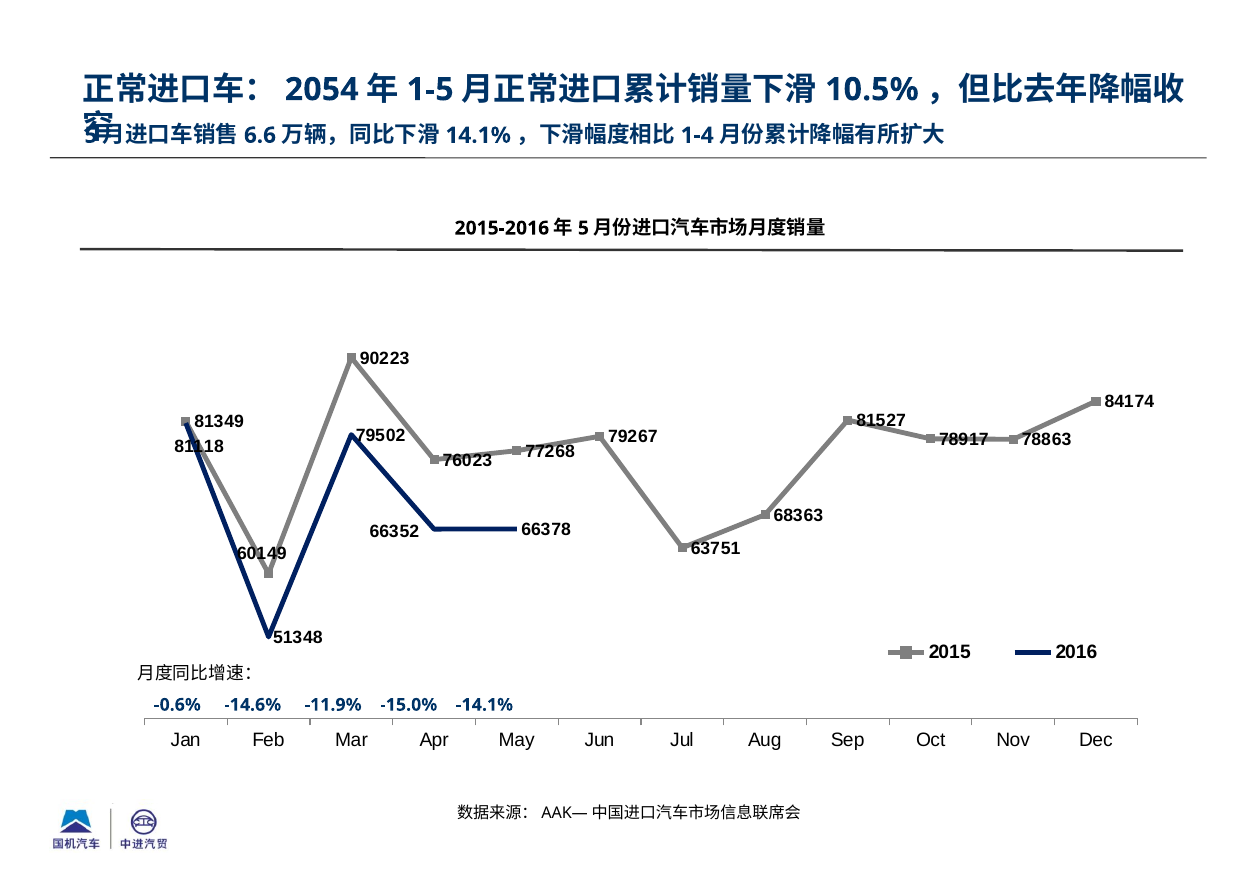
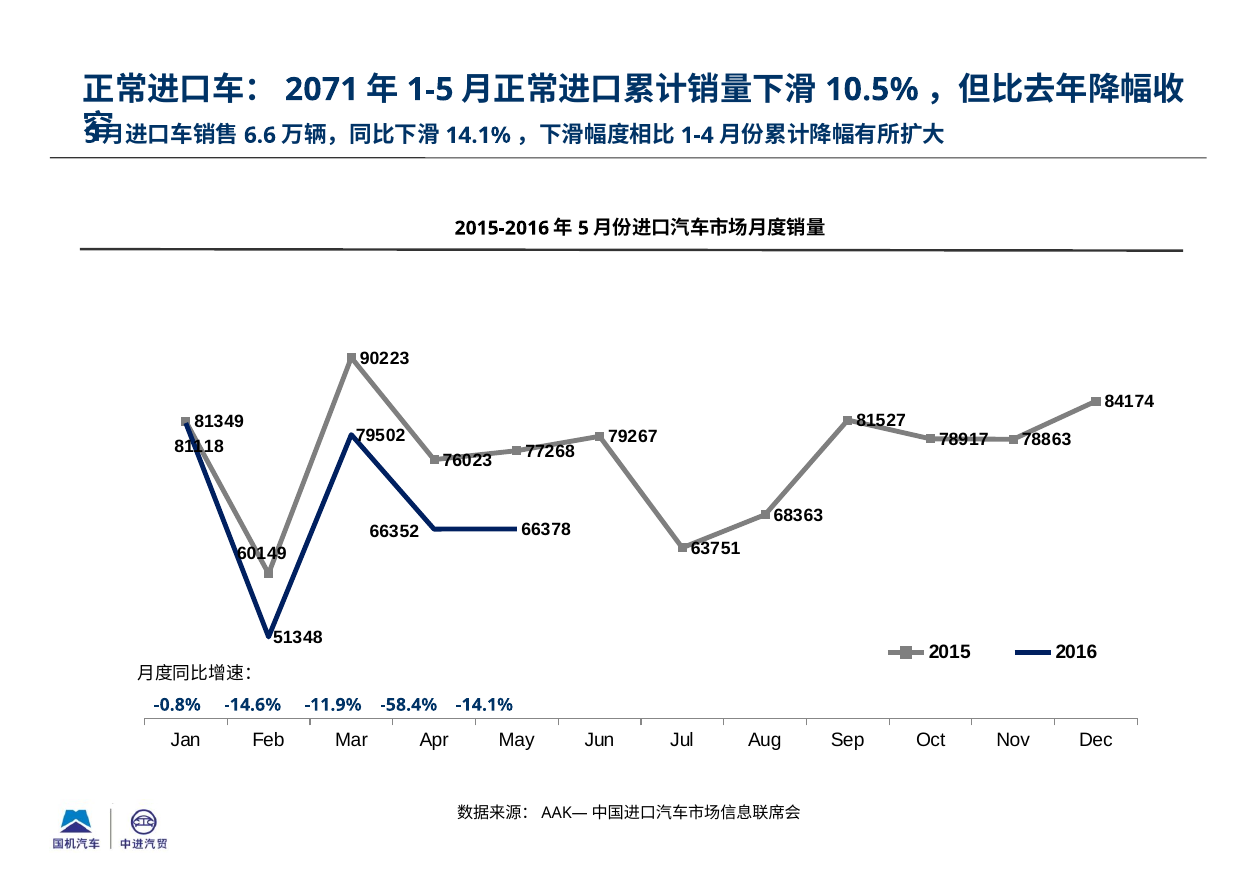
2054: 2054 -> 2071 (322, 89)
-0.6%: -0.6% -> -0.8% (177, 705)
-15.0%: -15.0% -> -58.4% (409, 705)
